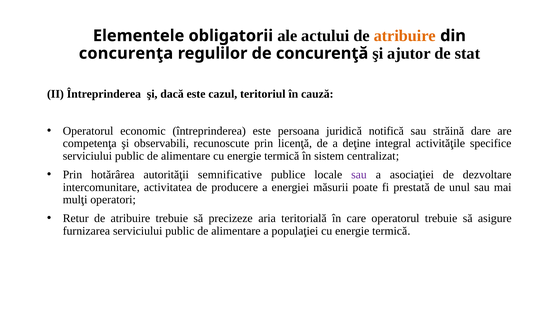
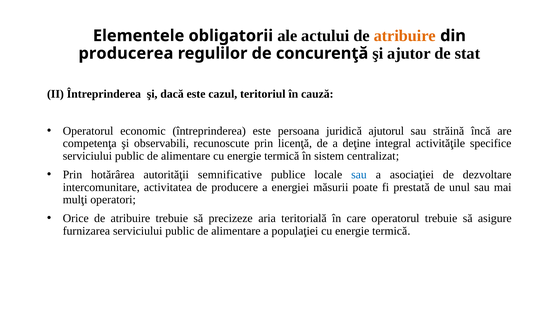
concurenţa: concurenţa -> producerea (126, 53)
notifică: notifică -> ajutorul (386, 131)
dare: dare -> încă (481, 131)
sau colour: purple -> blue (359, 175)
Retur: Retur -> Orice (76, 218)
